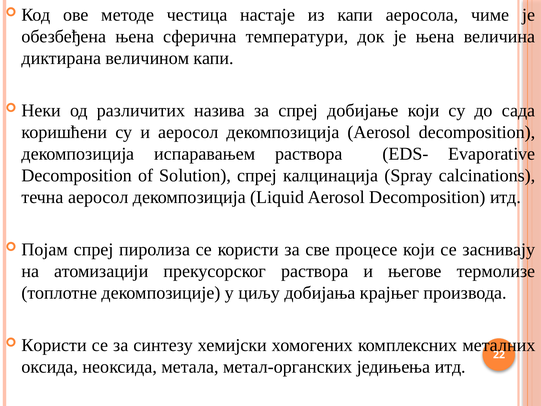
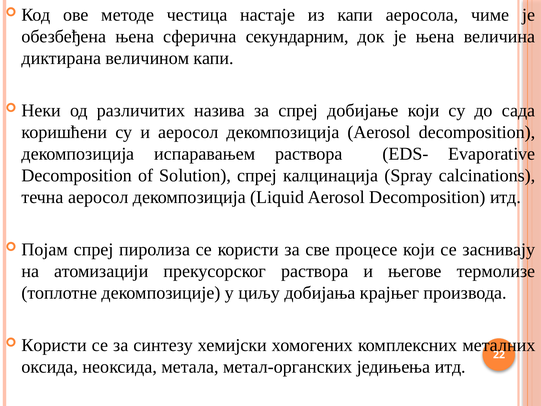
температури: температури -> секундарним (297, 36)
